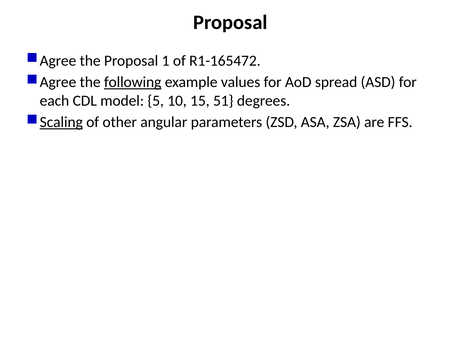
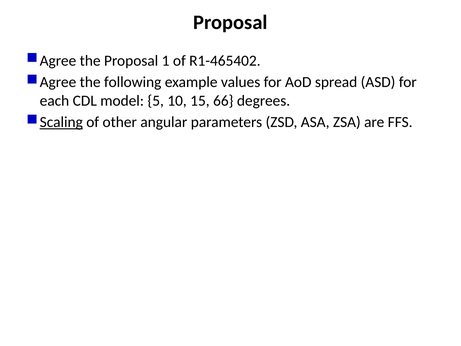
R1-165472: R1-165472 -> R1-465402 (225, 61)
following underline: present -> none (133, 82)
51: 51 -> 66 (223, 101)
